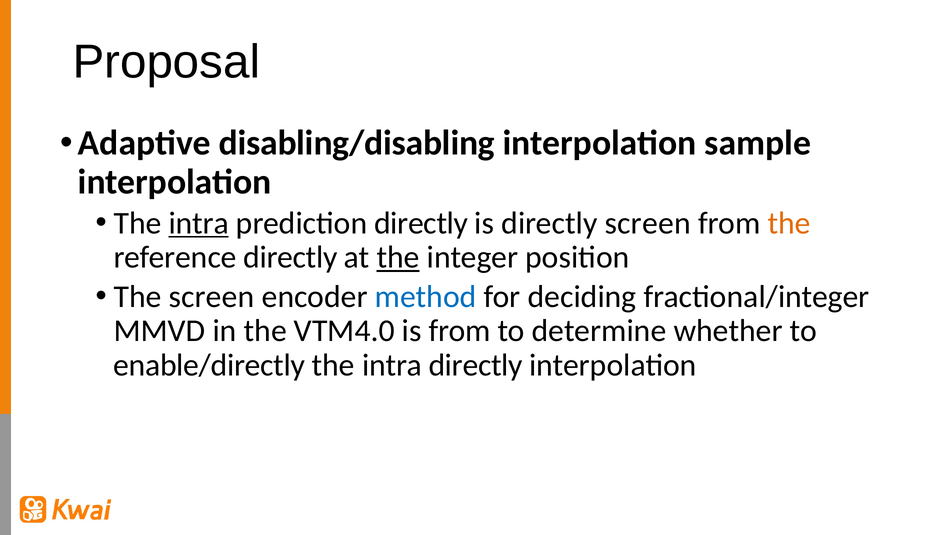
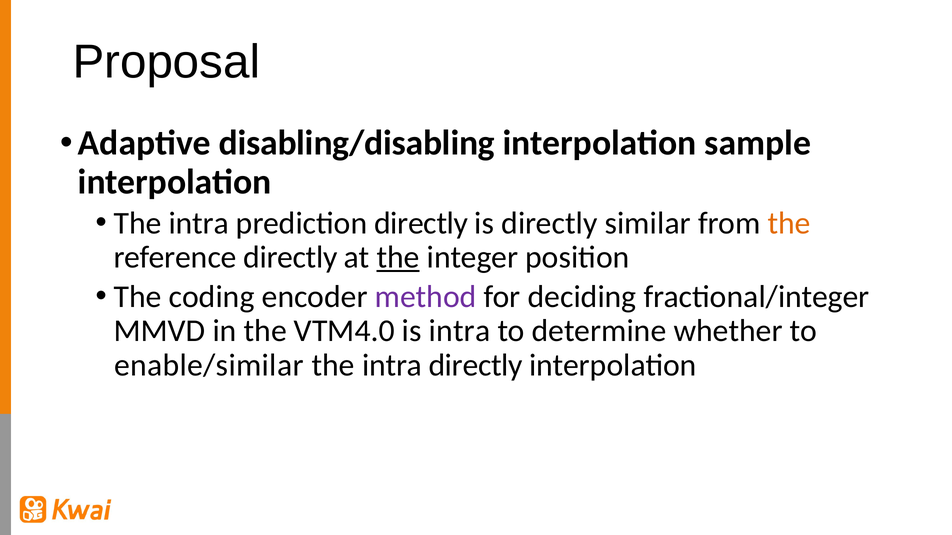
intra underline: present -> none (199, 223)
directly screen: screen -> similar (648, 223)
The screen: screen -> coding (212, 297)
method colour: blue -> purple (426, 297)
is from: from -> intra (460, 331)
enable/directly: enable/directly -> enable/similar (209, 365)
